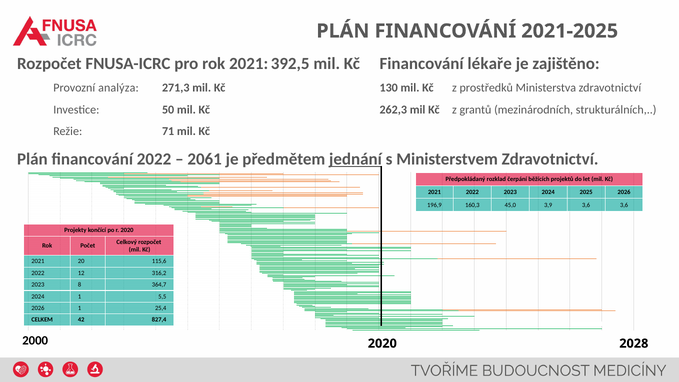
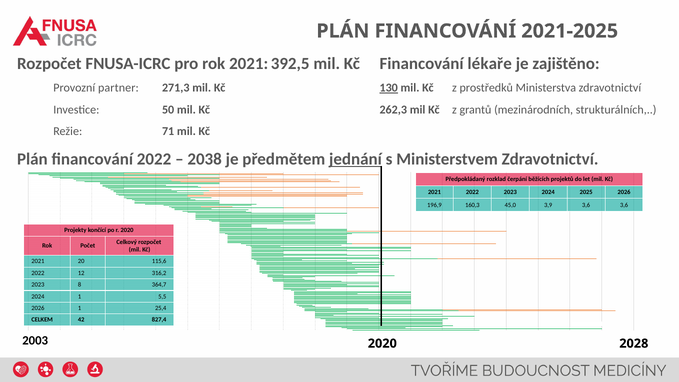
analýza: analýza -> partner (118, 88)
130 underline: none -> present (389, 88)
2061: 2061 -> 2038 (205, 159)
2000: 2000 -> 2003 (35, 341)
